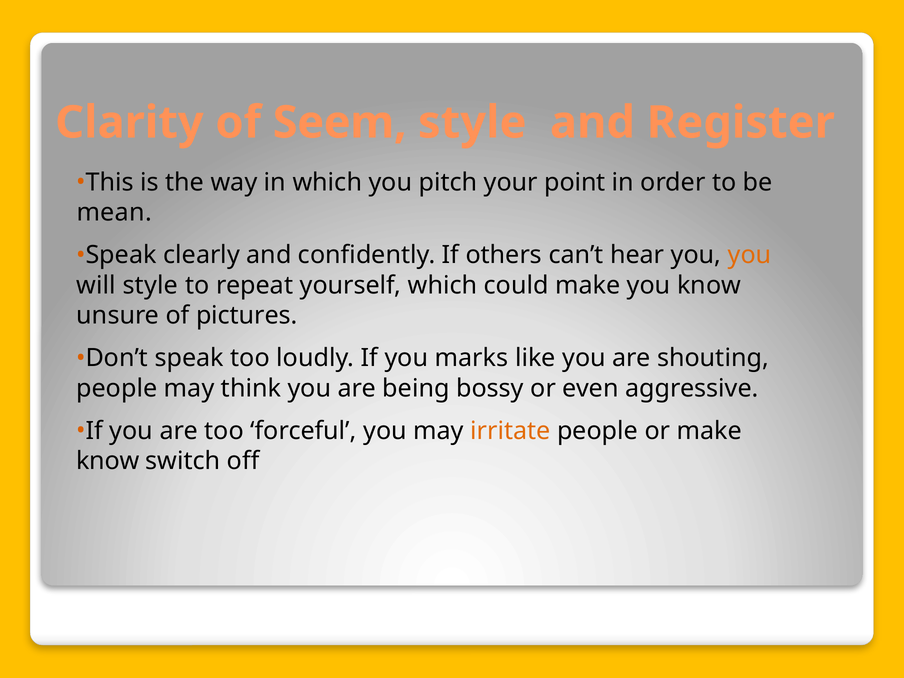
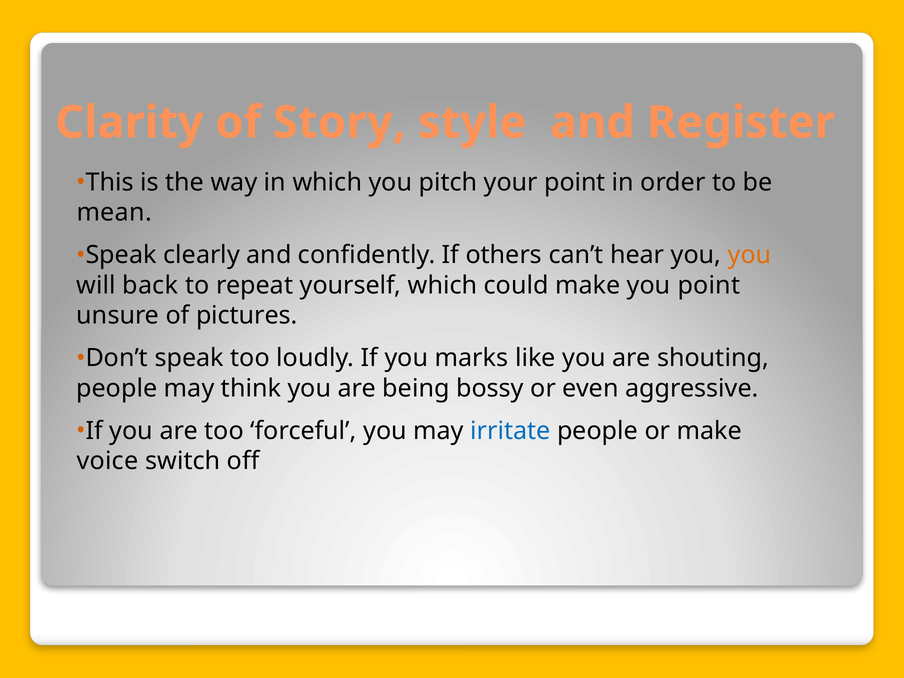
Seem: Seem -> Story (339, 123)
will style: style -> back (150, 285)
you know: know -> point (709, 285)
irritate colour: orange -> blue (510, 431)
know: know -> voice (107, 461)
